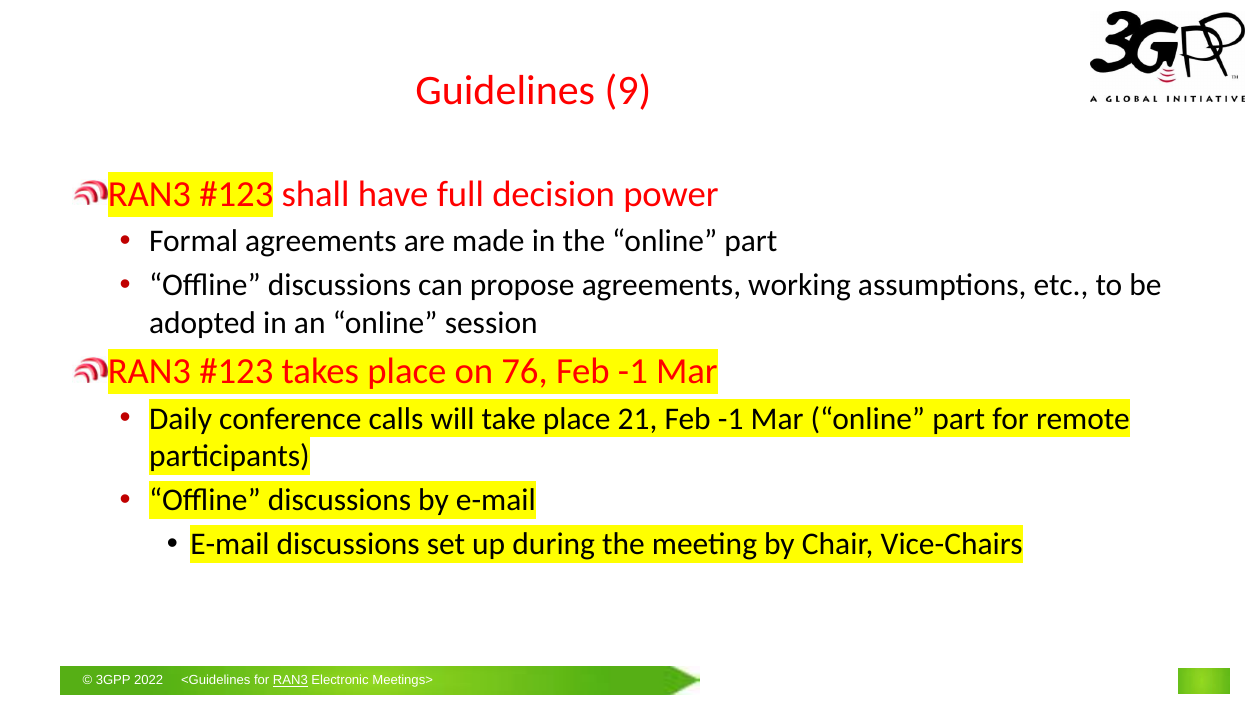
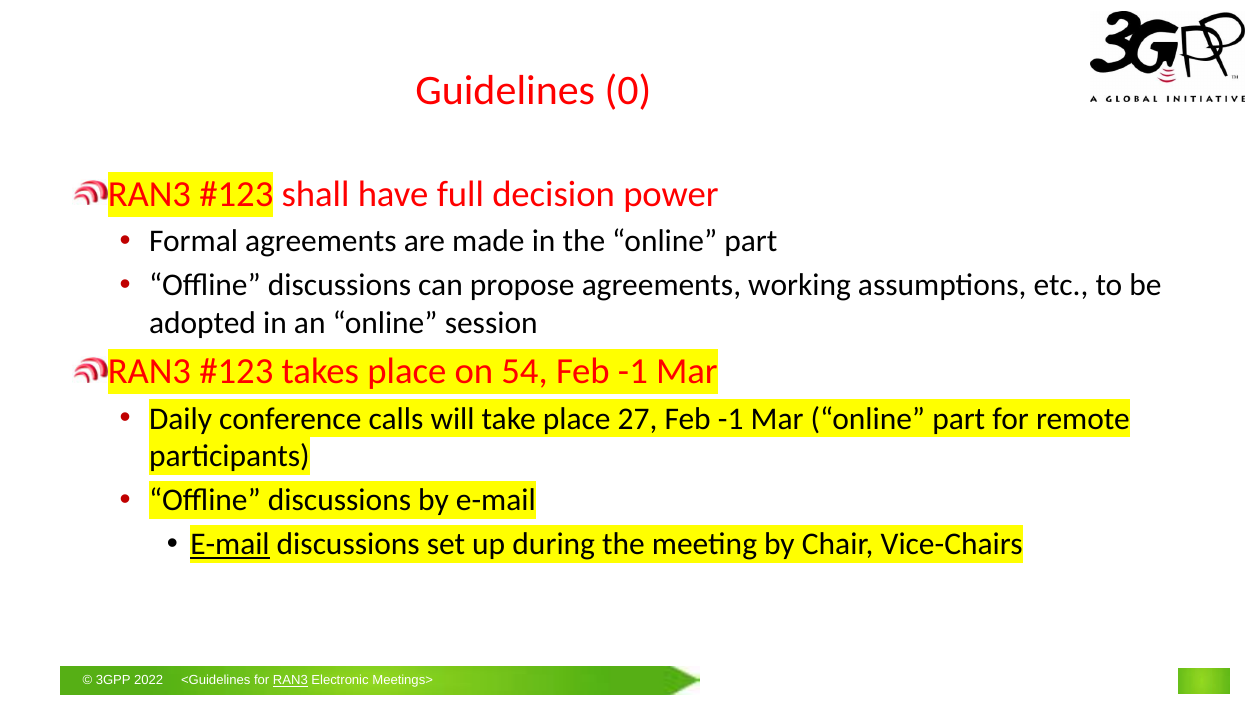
9: 9 -> 0 (628, 90)
76: 76 -> 54 (525, 372)
21: 21 -> 27 (638, 419)
E-mail underline: none -> present (230, 545)
